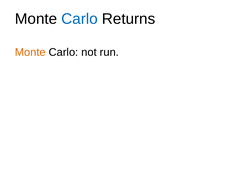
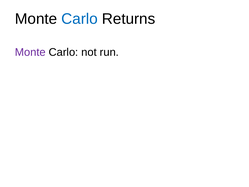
Monte colour: orange -> purple (30, 52)
